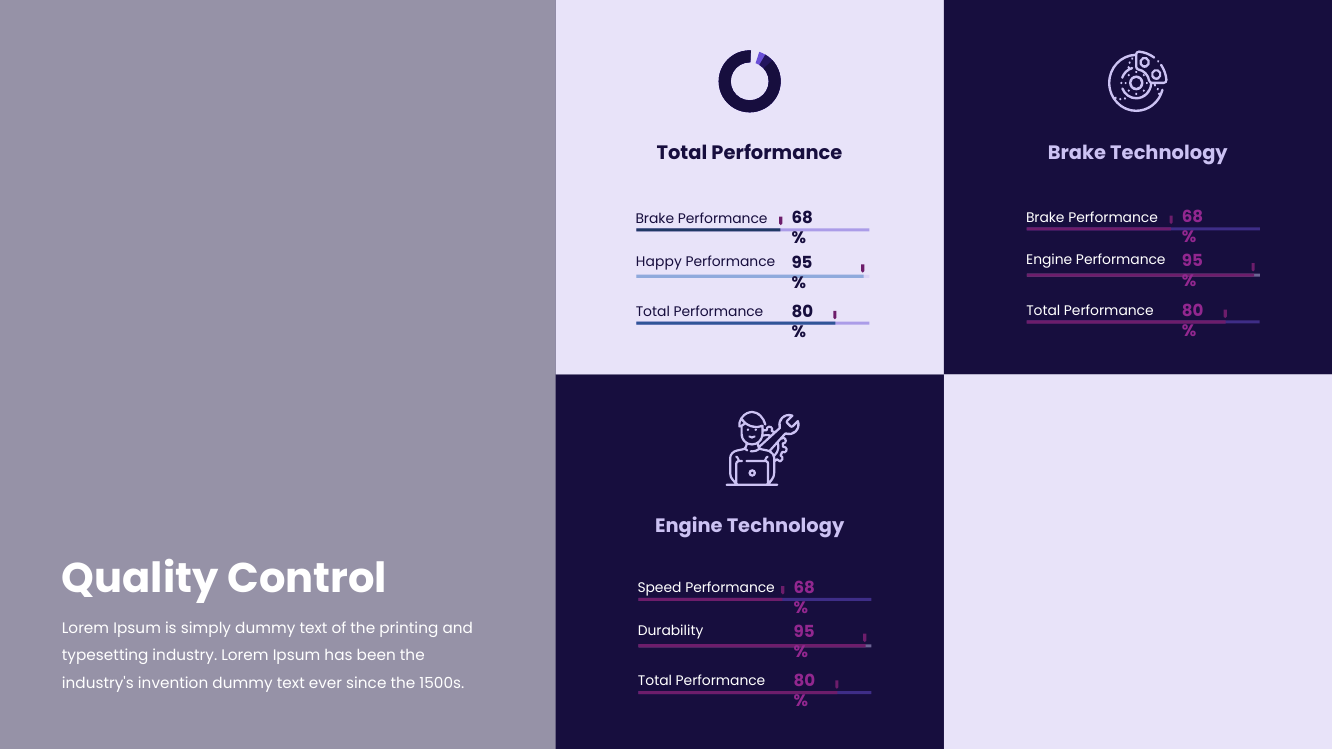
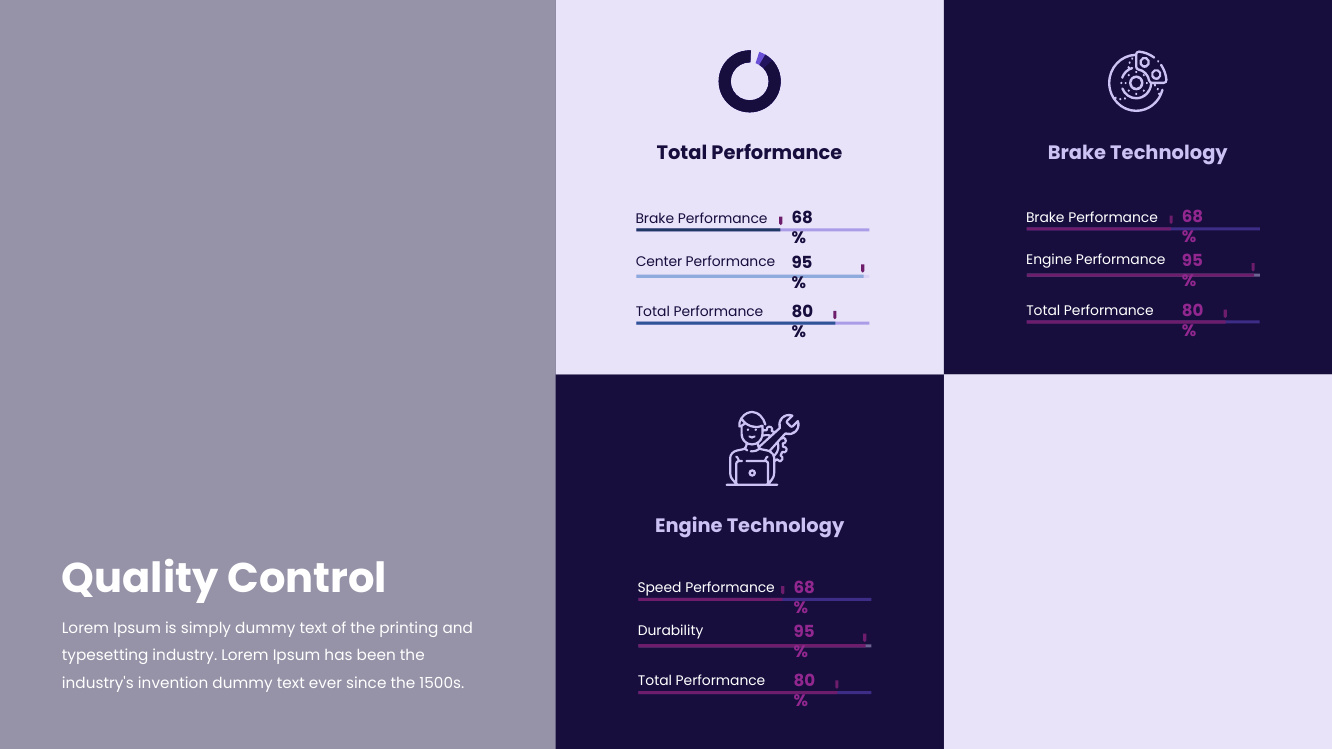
Happy: Happy -> Center (659, 262)
